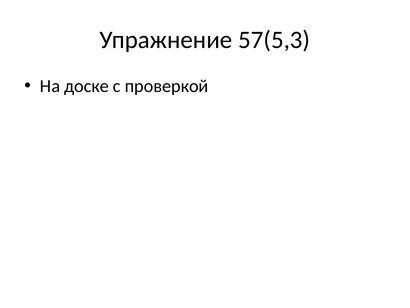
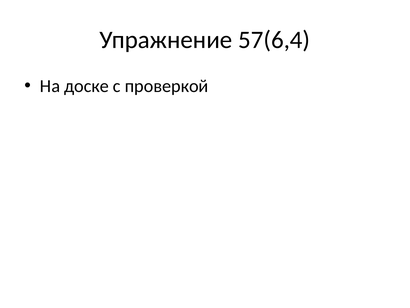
57(5,3: 57(5,3 -> 57(6,4 (274, 40)
